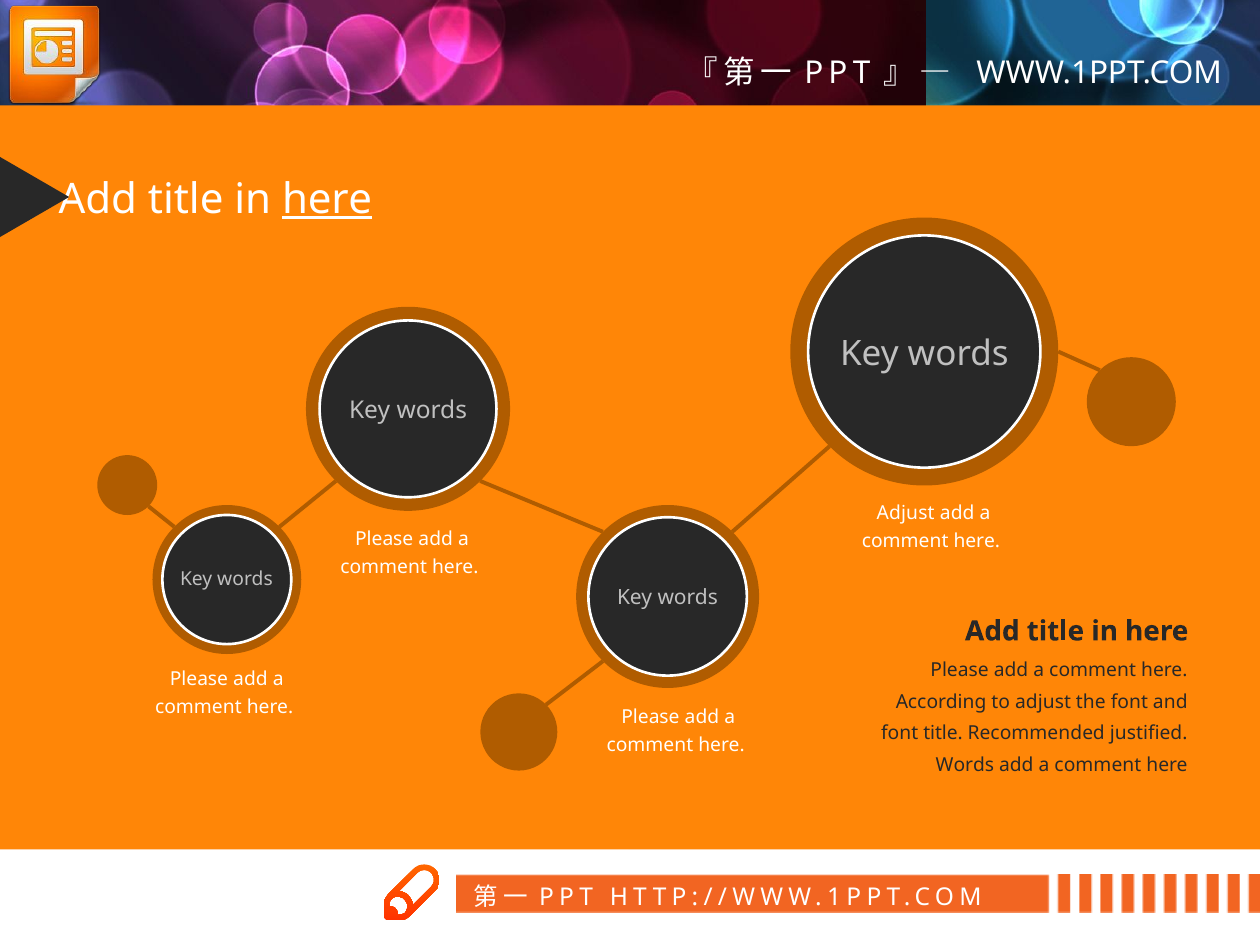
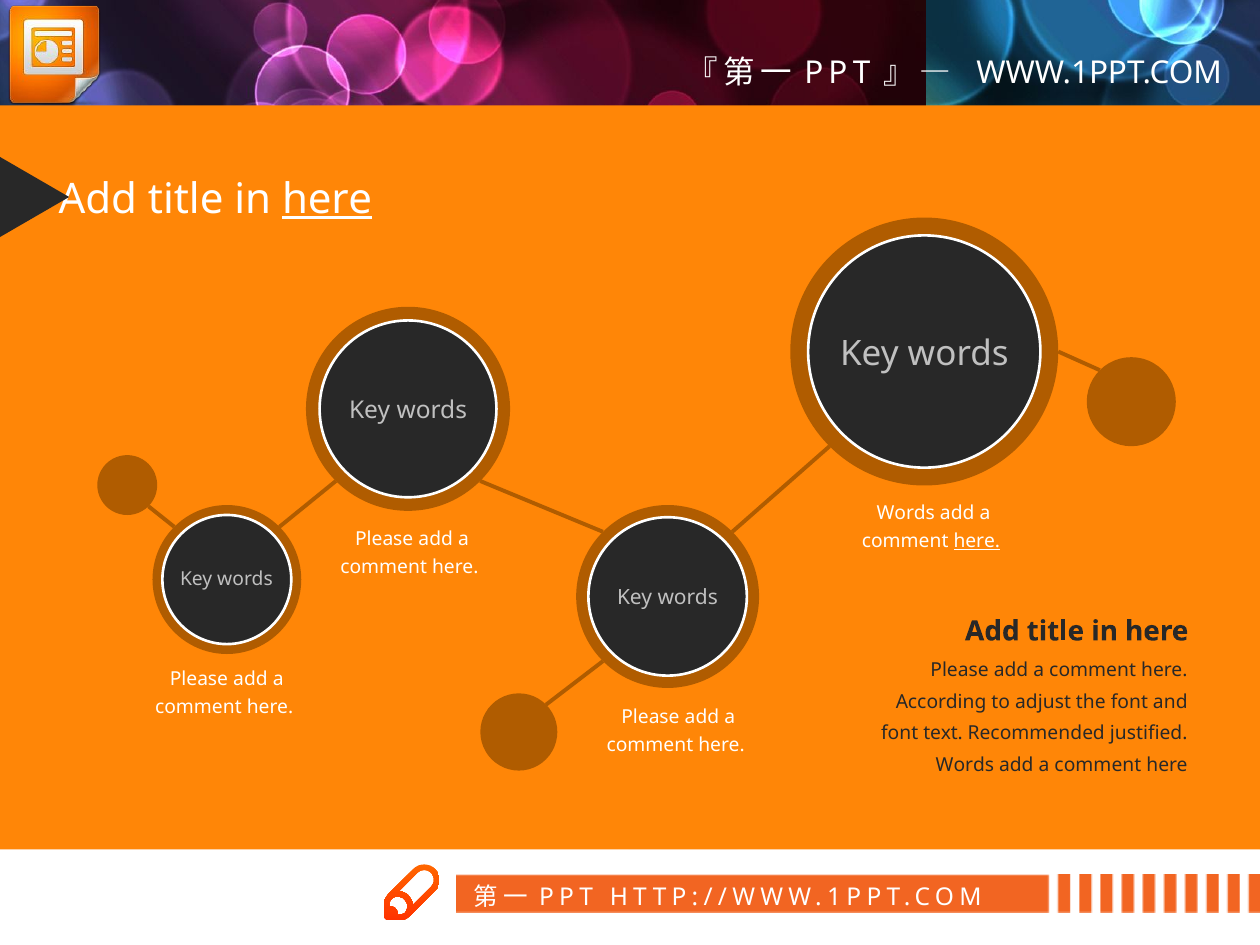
Adjust: Adjust -> Words (906, 513)
here underline: none -> present (977, 541)
font title: title -> text (943, 733)
